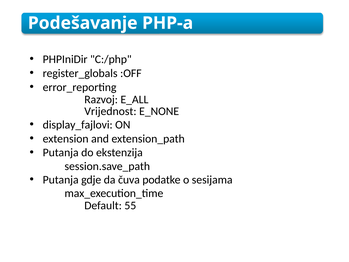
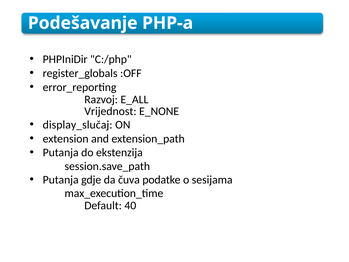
display_fajlovi: display_fajlovi -> display_slučaj (78, 125)
55: 55 -> 40 (130, 205)
